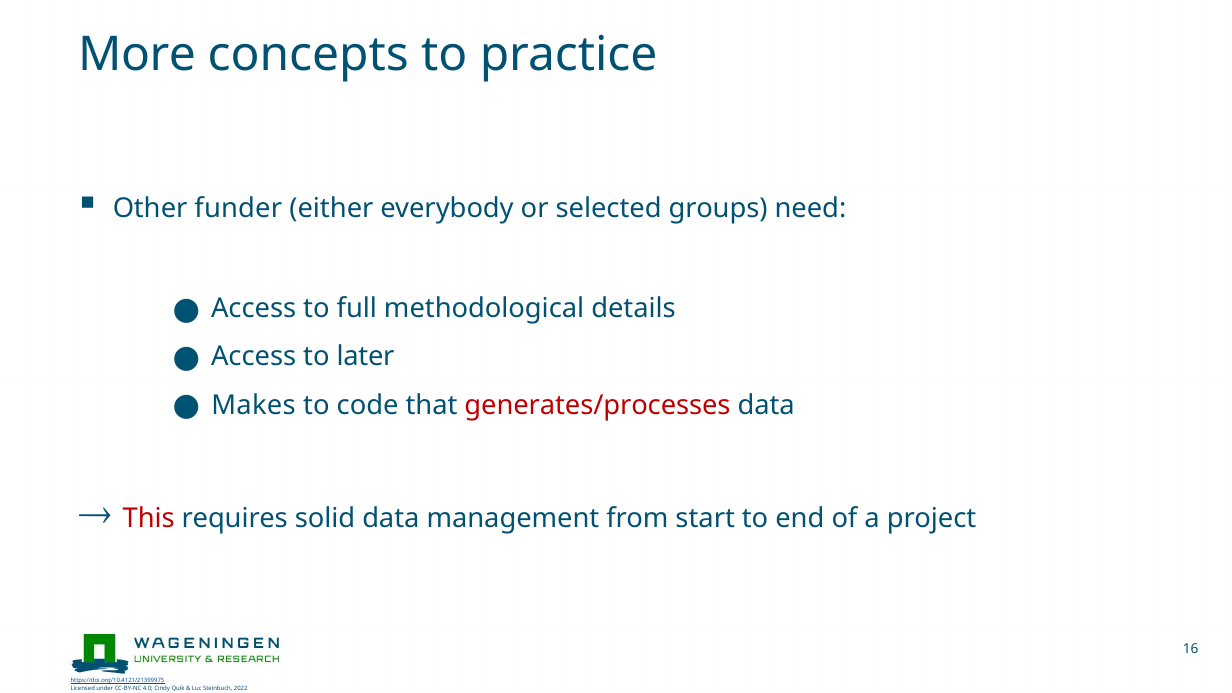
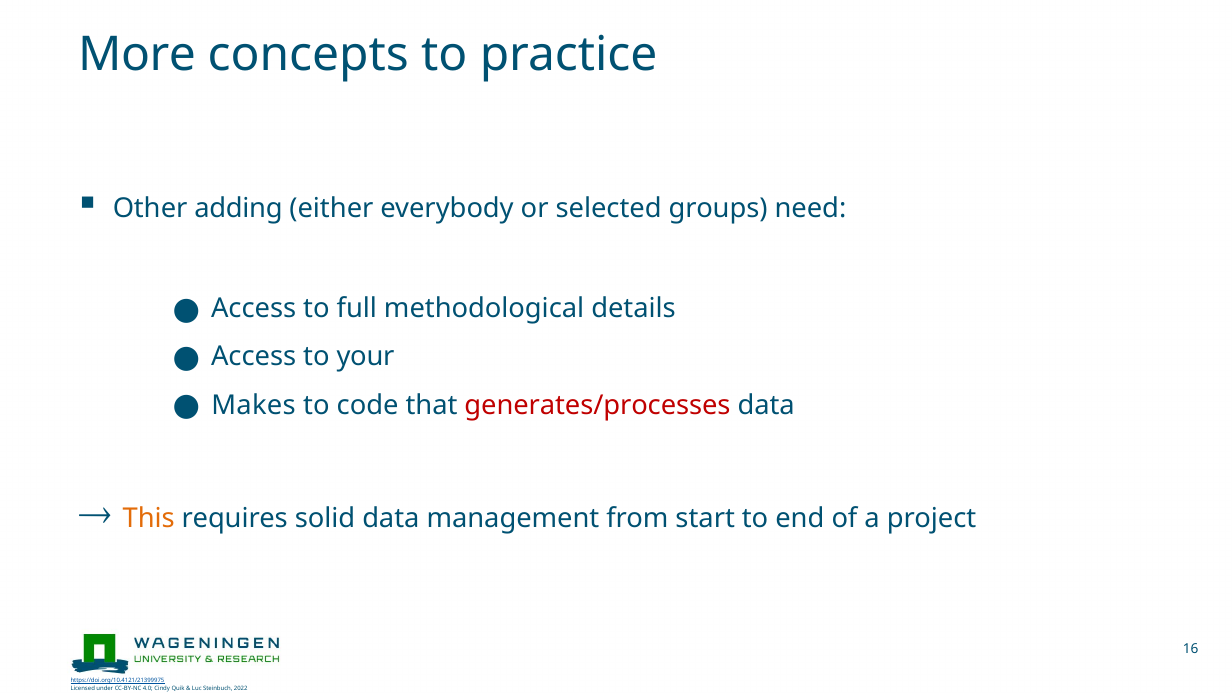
funder: funder -> adding (238, 209)
later: later -> your (365, 357)
This colour: red -> orange (149, 519)
